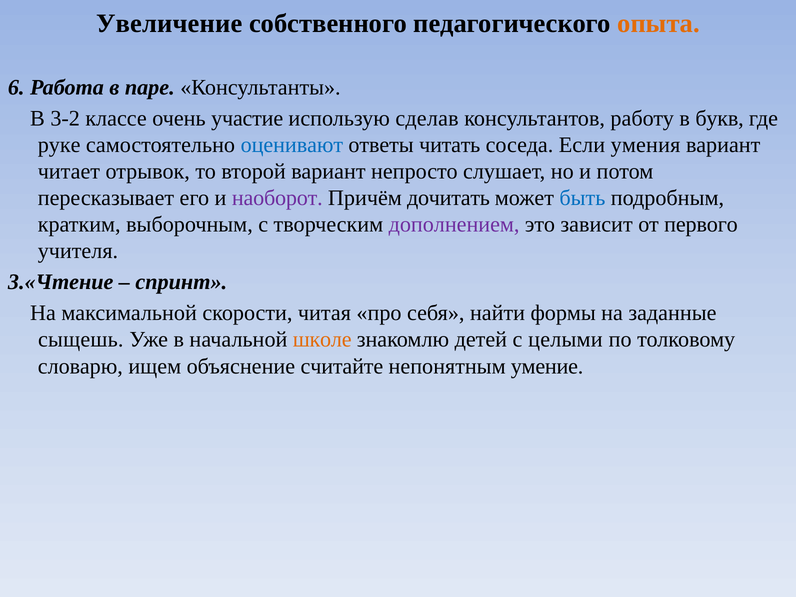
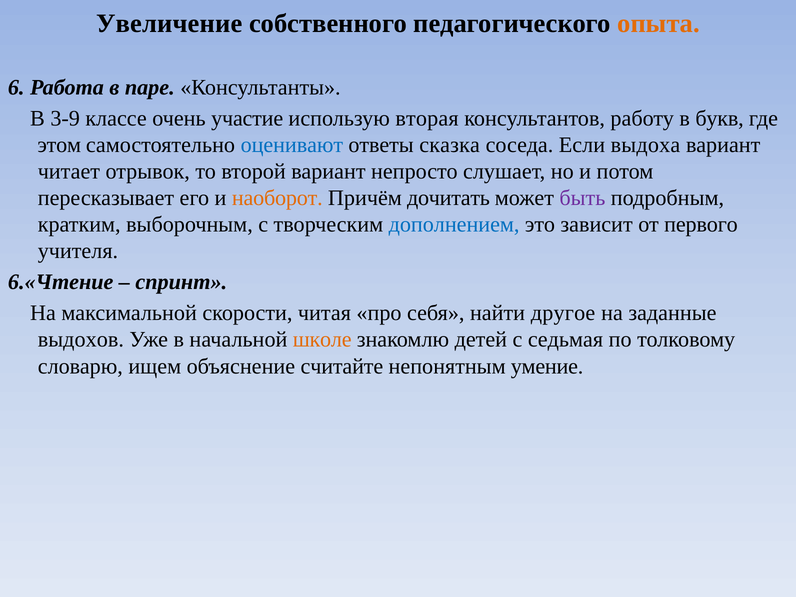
3-2: 3-2 -> 3-9 (65, 118)
сделав: сделав -> вторая (427, 118)
руке: руке -> этом (59, 145)
читать: читать -> сказка (450, 145)
умения: умения -> выдоха (645, 145)
наоборот colour: purple -> orange (277, 198)
быть colour: blue -> purple (582, 198)
дополнением colour: purple -> blue (454, 225)
3.«Чтение: 3.«Чтение -> 6.«Чтение (61, 282)
формы: формы -> другое (563, 313)
сыщешь: сыщешь -> выдохов (81, 340)
целыми: целыми -> седьмая (566, 340)
